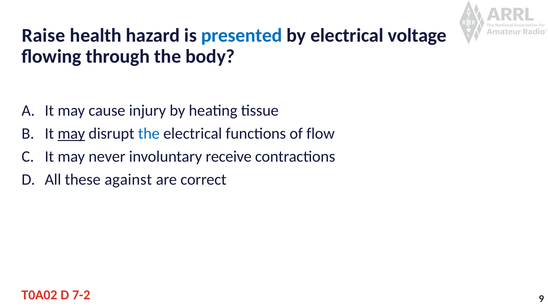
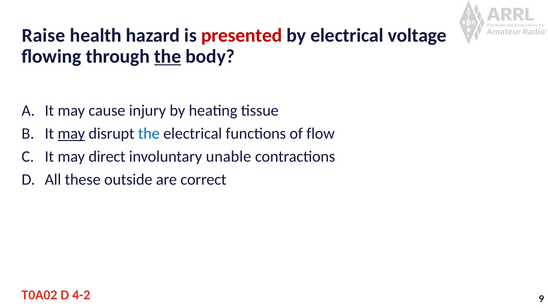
presented colour: blue -> red (242, 36)
the underline: none -> present (168, 57)
never: never -> direct (107, 157)
receive: receive -> unable (228, 157)
against: against -> outside (128, 180)
7-2: 7-2 -> 4-2 (81, 295)
